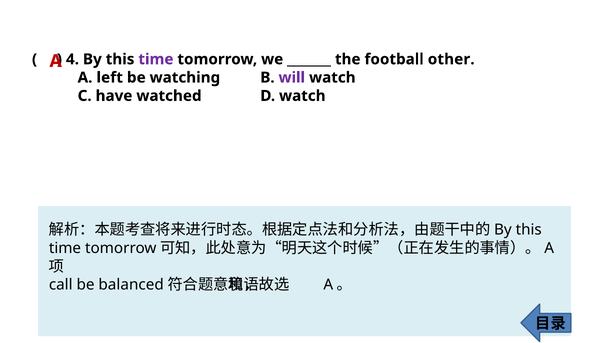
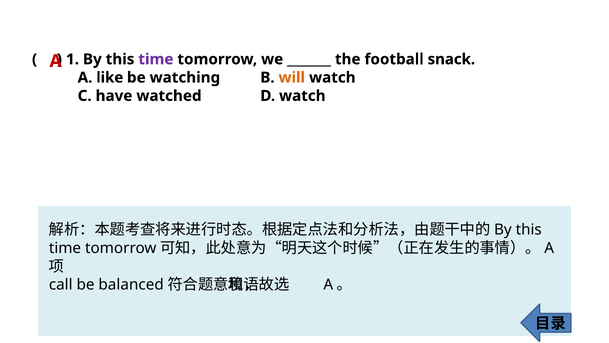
4: 4 -> 1 (72, 59)
other: other -> snack (451, 59)
left: left -> like (110, 77)
will colour: purple -> orange (292, 77)
